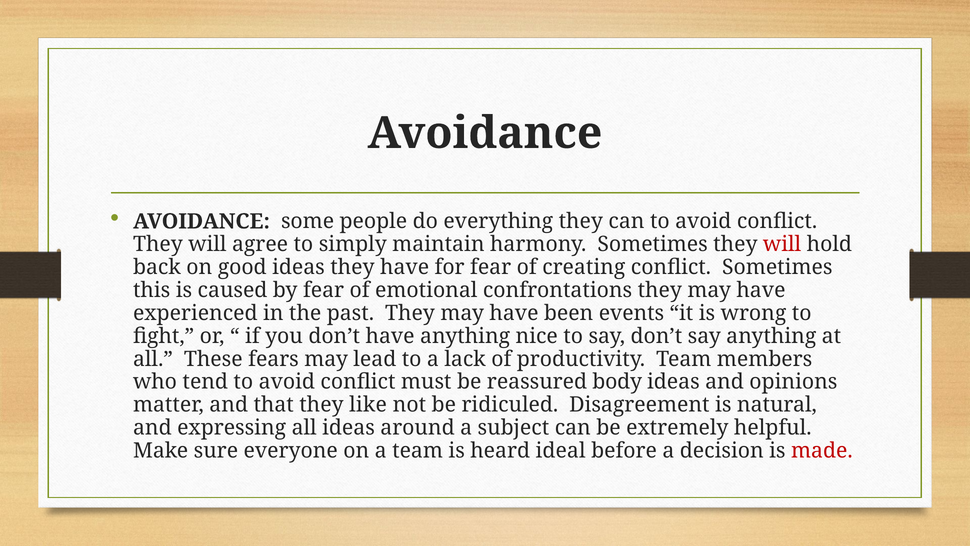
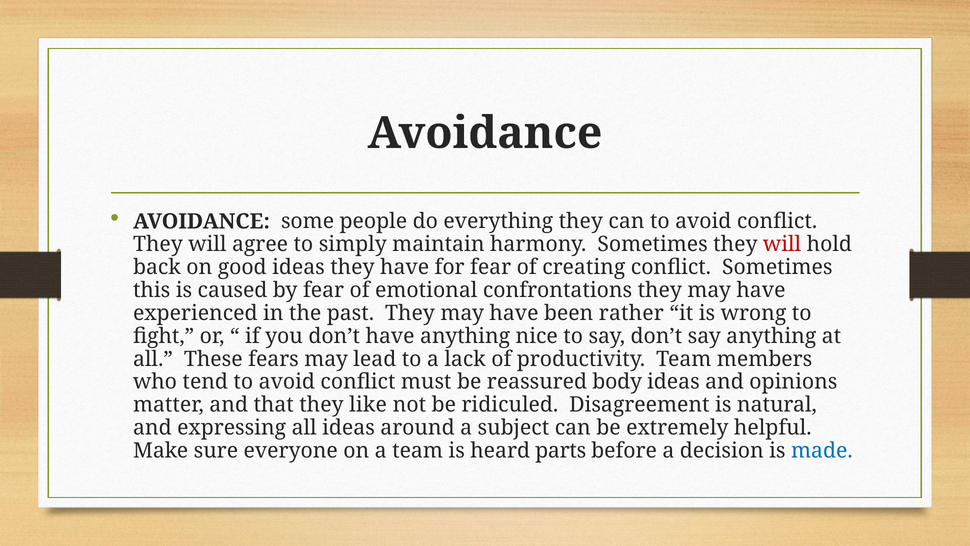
events: events -> rather (631, 313)
ideal: ideal -> parts (561, 450)
made colour: red -> blue (822, 450)
